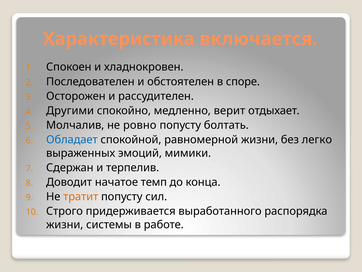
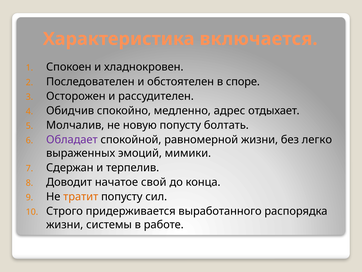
Другими: Другими -> Обидчив (70, 111)
верит: верит -> адрес (229, 111)
ровно: ровно -> новую (140, 125)
Обладает colour: blue -> purple (72, 140)
темп: темп -> свой (154, 182)
